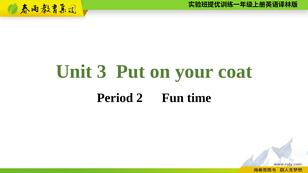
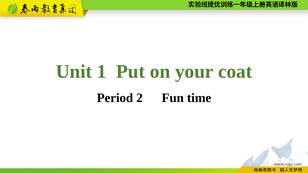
3: 3 -> 1 (102, 72)
